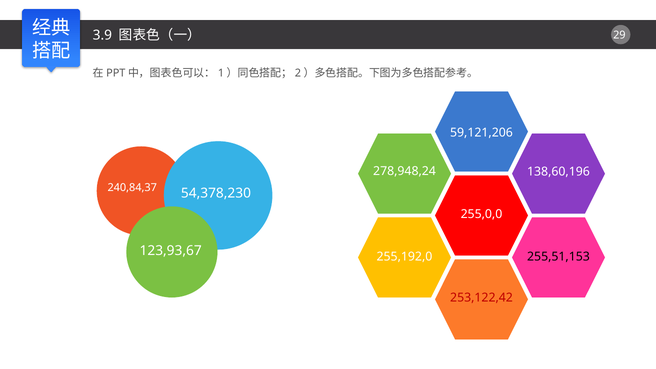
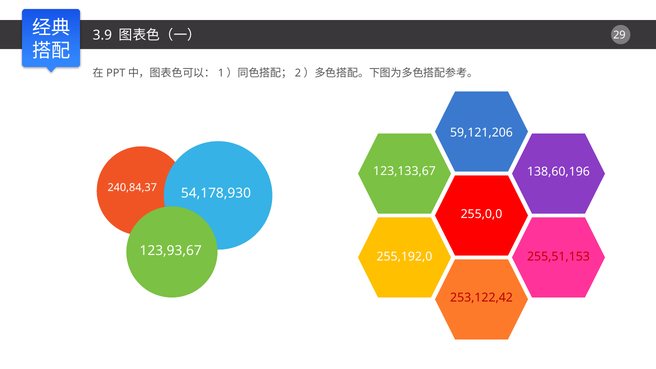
278,948,24: 278,948,24 -> 123,133,67 (405, 171)
54,378,230: 54,378,230 -> 54,178,930 (216, 193)
255,51,153 colour: black -> red (558, 257)
